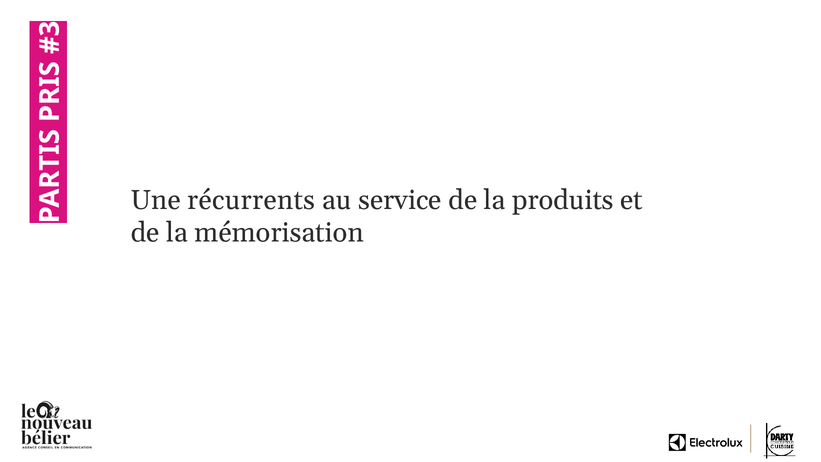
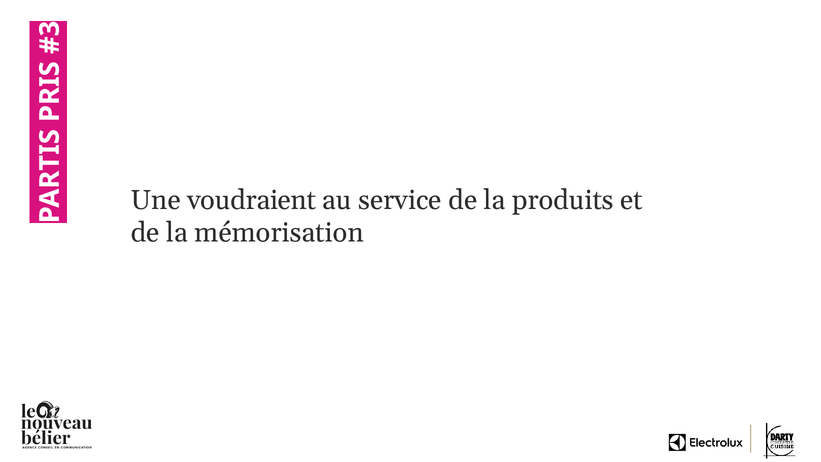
récurrents: récurrents -> voudraient (252, 200)
